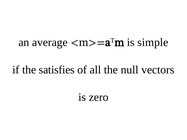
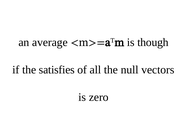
simple: simple -> though (153, 42)
